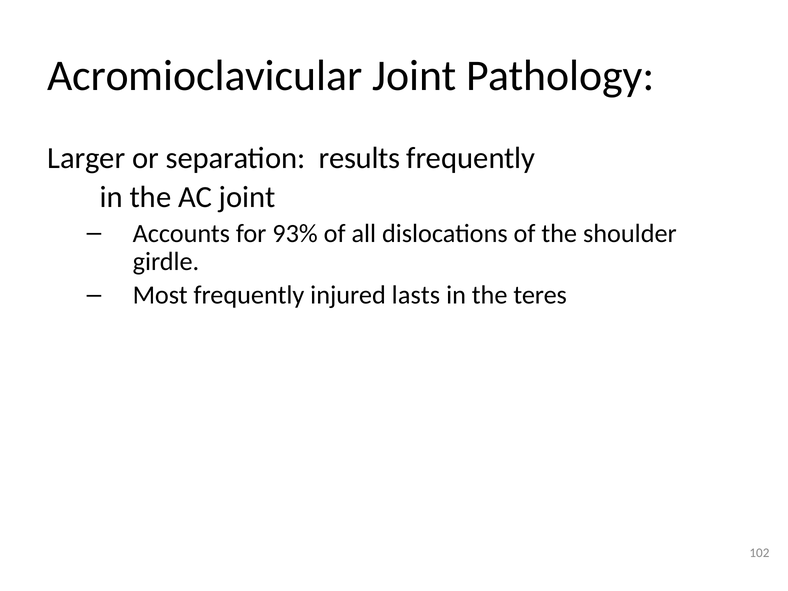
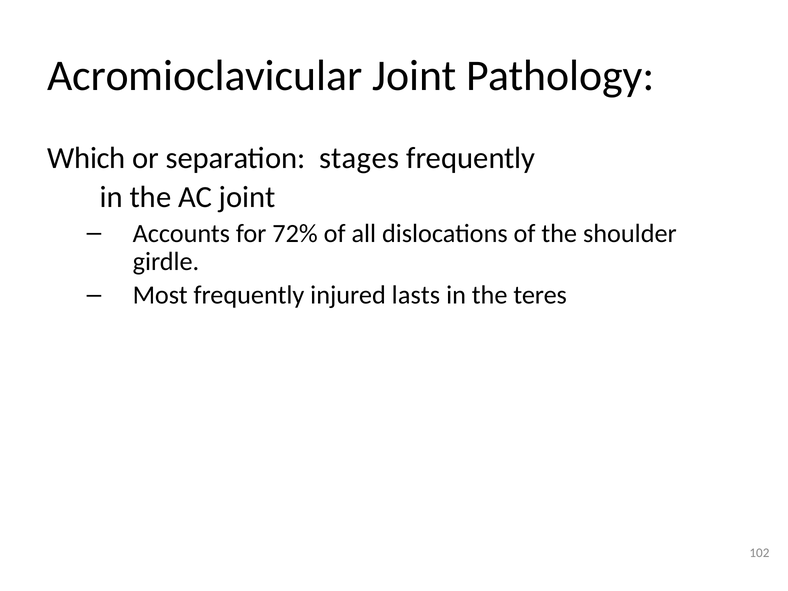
Larger: Larger -> Which (86, 158)
results: results -> stages (359, 158)
93%: 93% -> 72% (295, 233)
